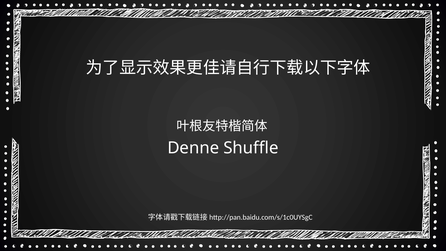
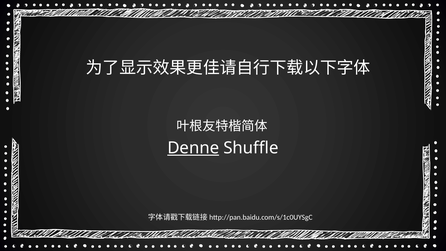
Denne underline: none -> present (193, 148)
